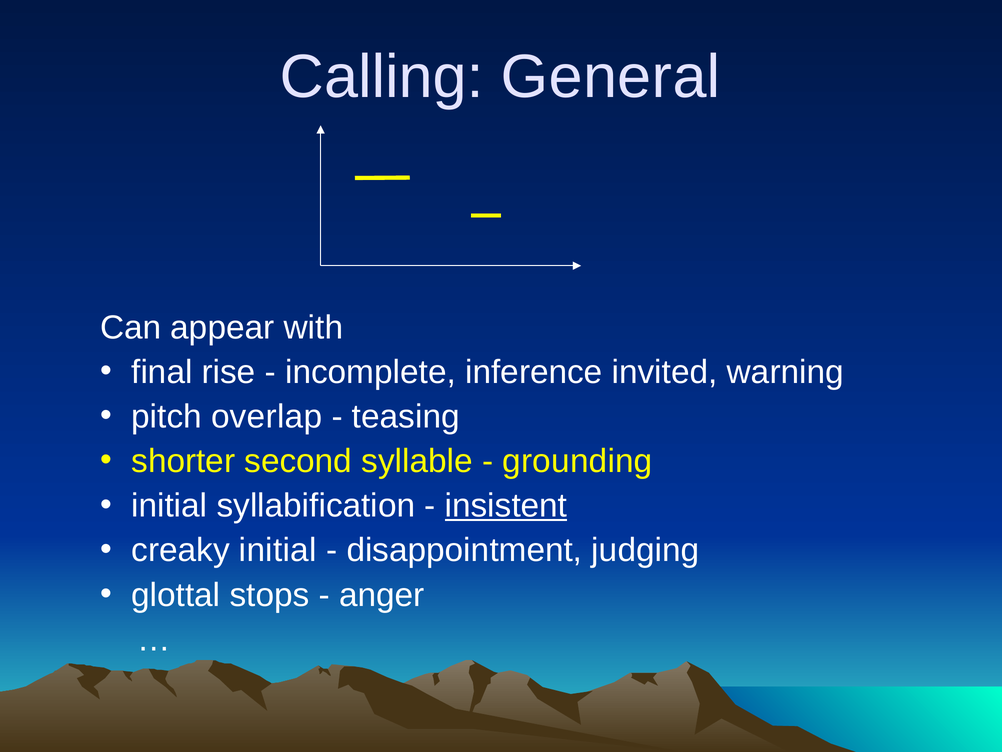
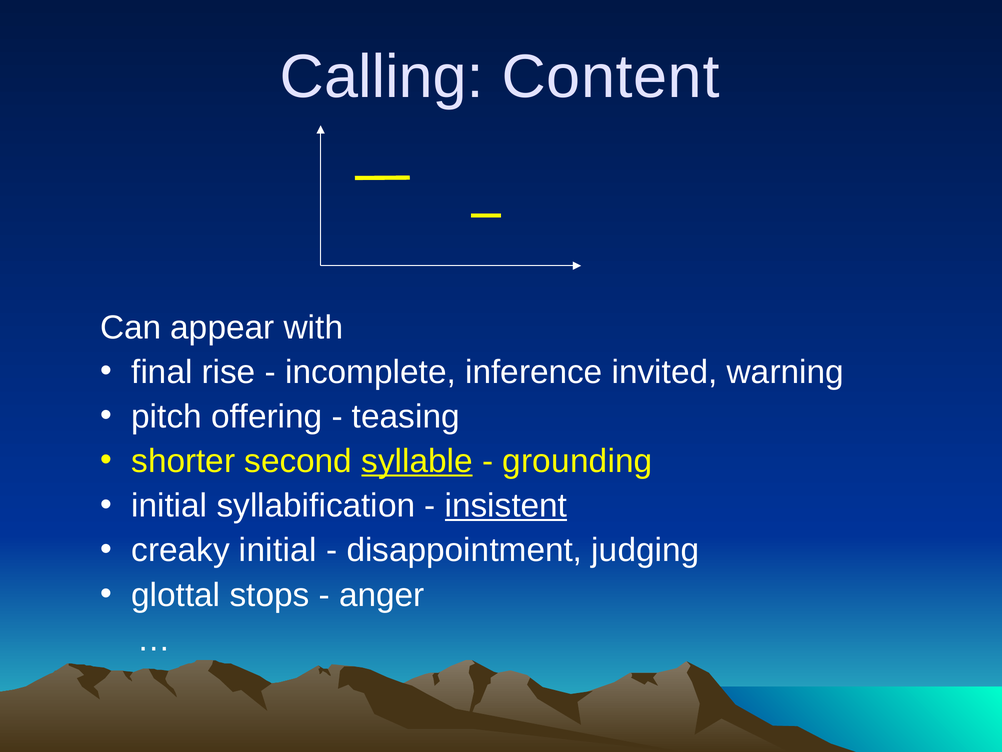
General: General -> Content (611, 77)
overlap: overlap -> offering (267, 416)
syllable underline: none -> present (417, 461)
